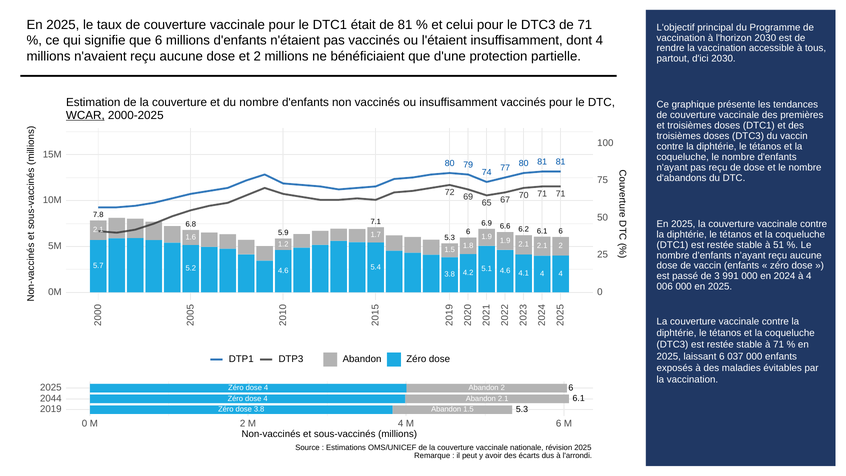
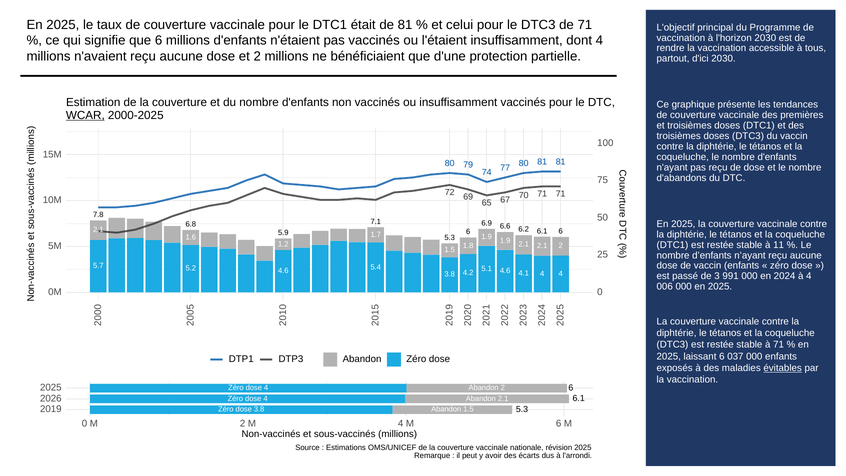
51: 51 -> 11 (779, 245)
évitables underline: none -> present (783, 368)
2044: 2044 -> 2026 (51, 398)
